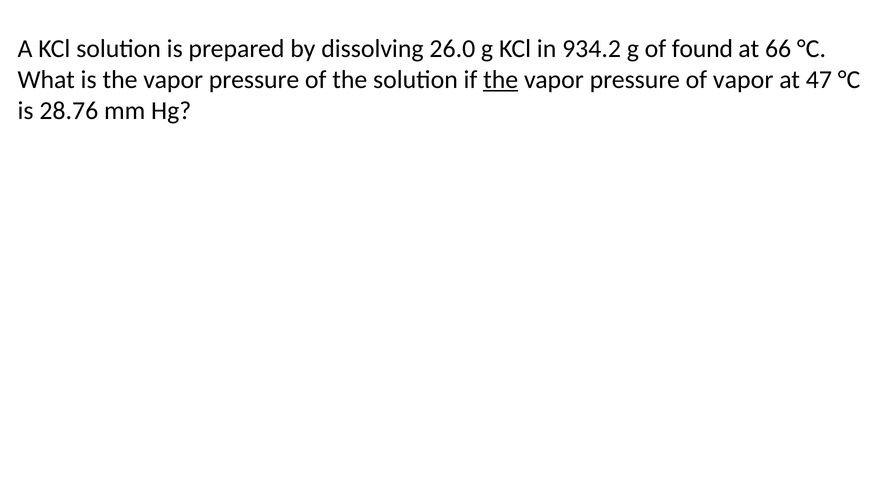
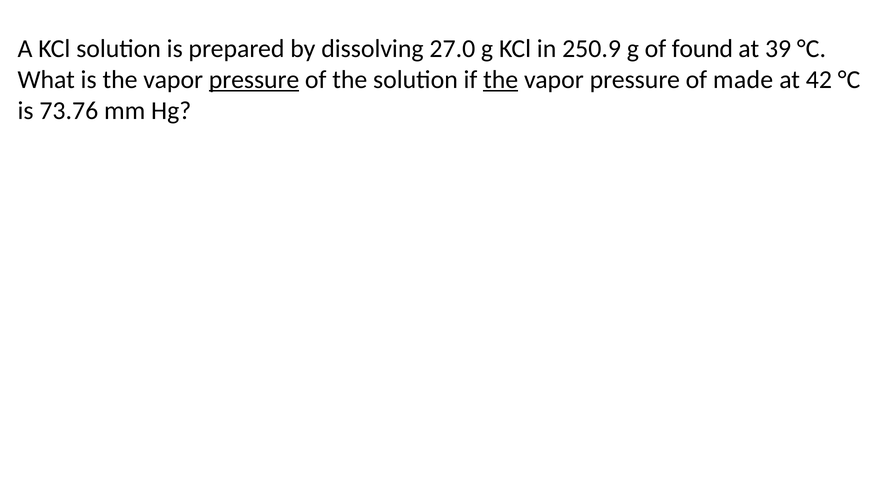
26.0: 26.0 -> 27.0 (452, 49)
934.2: 934.2 -> 250.9 (592, 49)
66: 66 -> 39 (778, 49)
pressure underline: none -> present (254, 80)
of vapor: vapor -> made (743, 80)
47: 47 -> 42 (819, 80)
28.76: 28.76 -> 73.76 (69, 111)
